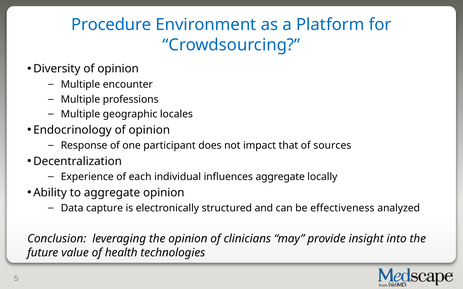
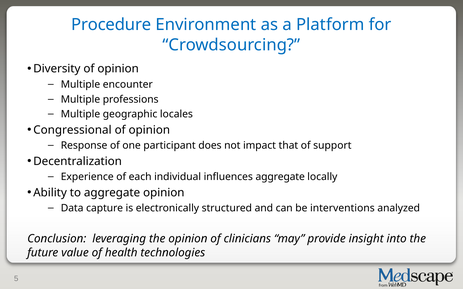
Endocrinology: Endocrinology -> Congressional (72, 130)
sources: sources -> support (332, 146)
effectiveness: effectiveness -> interventions (342, 208)
